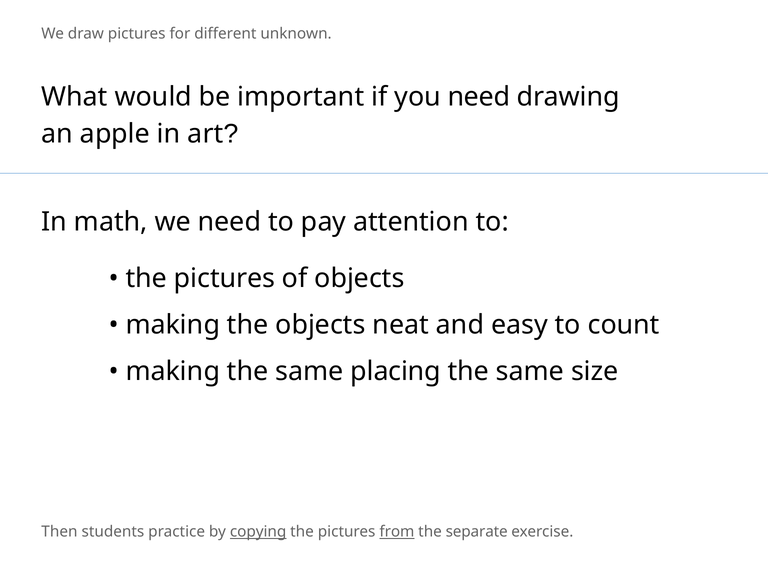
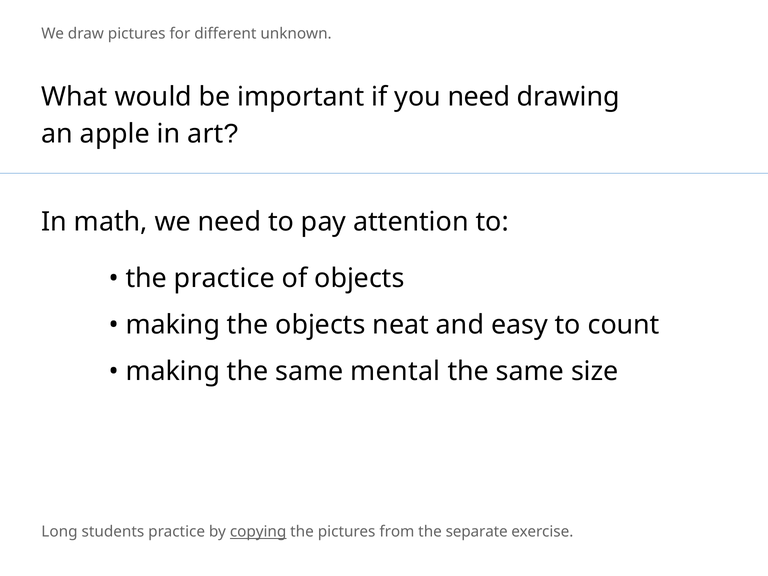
pictures: pictures -> practice (224, 278)
placing: placing -> mental (395, 371)
Then: Then -> Long (59, 532)
from underline: present -> none (397, 532)
